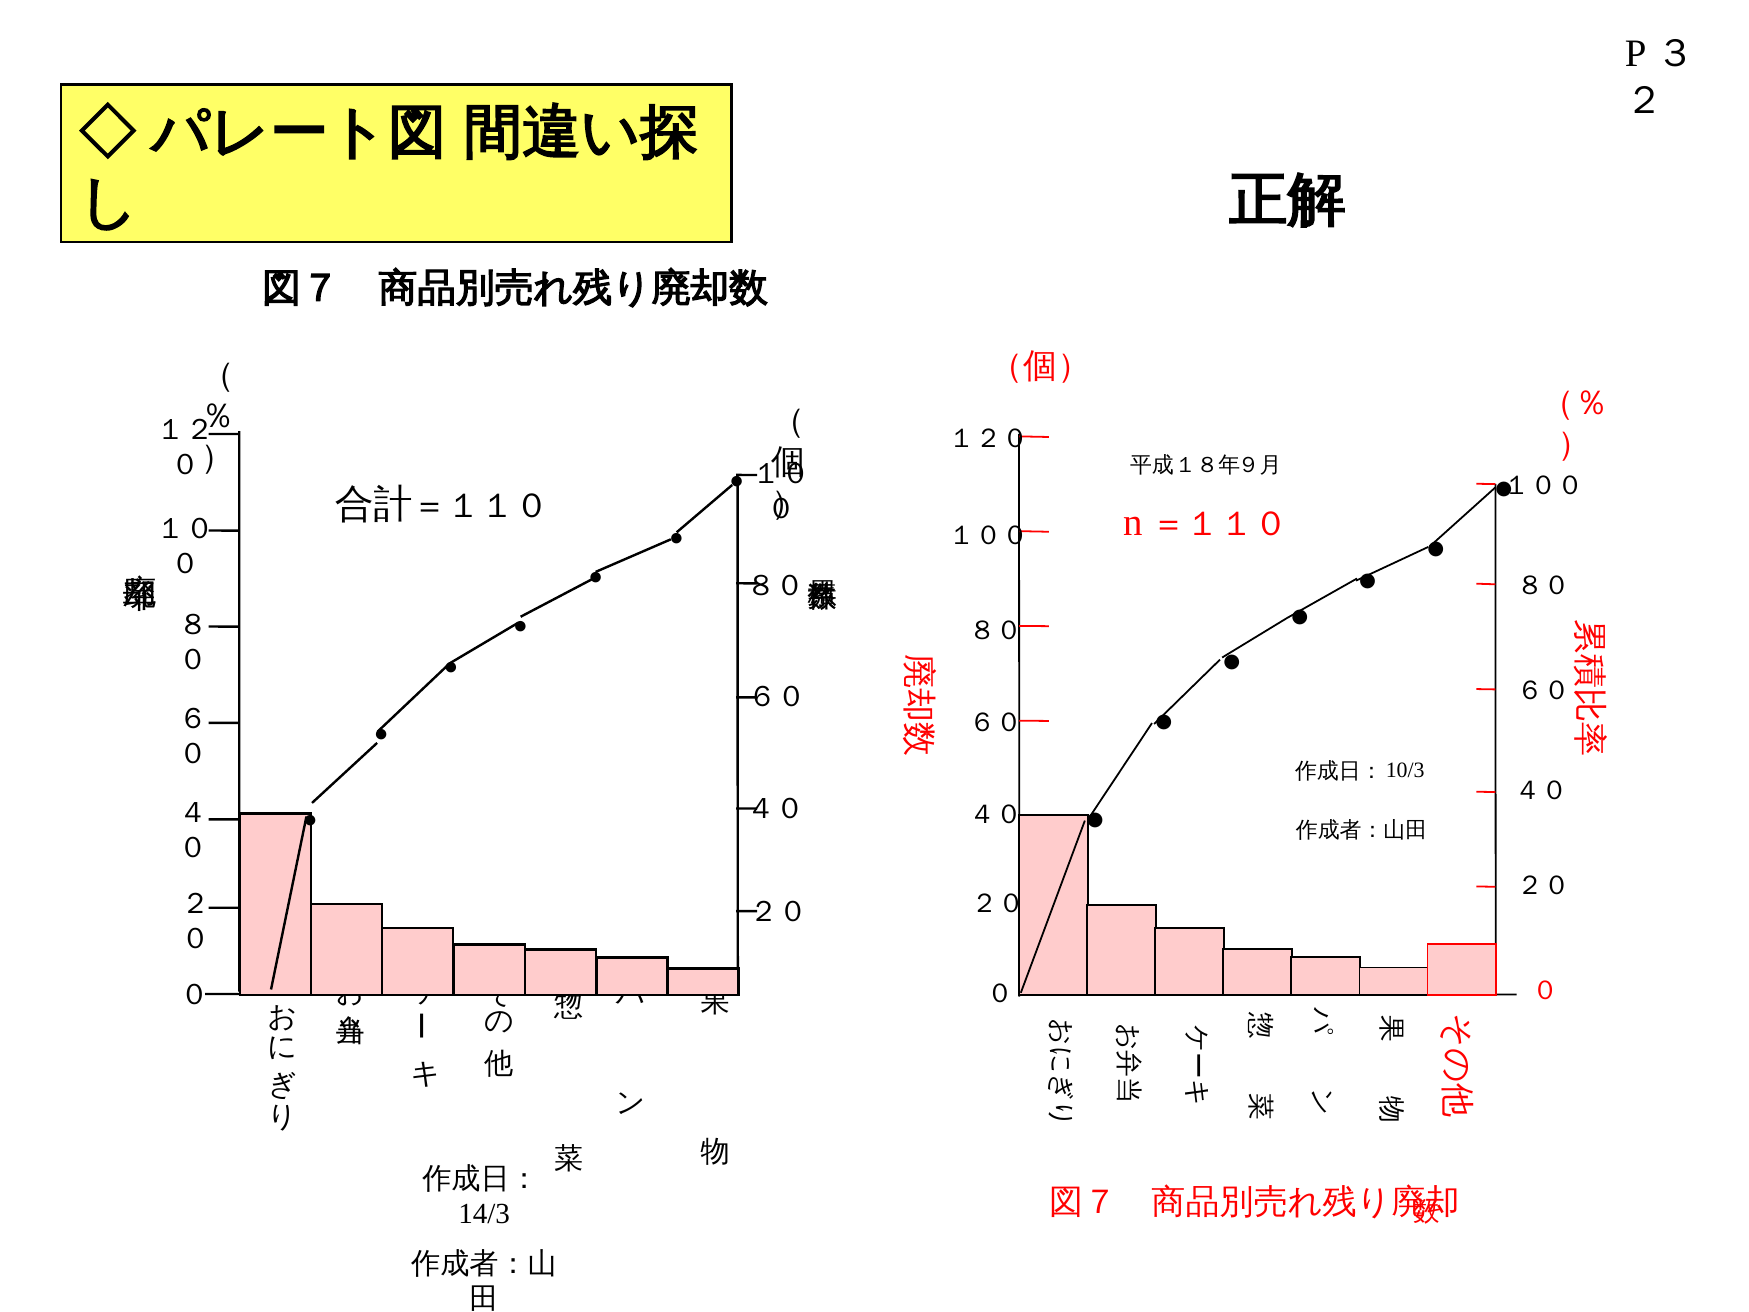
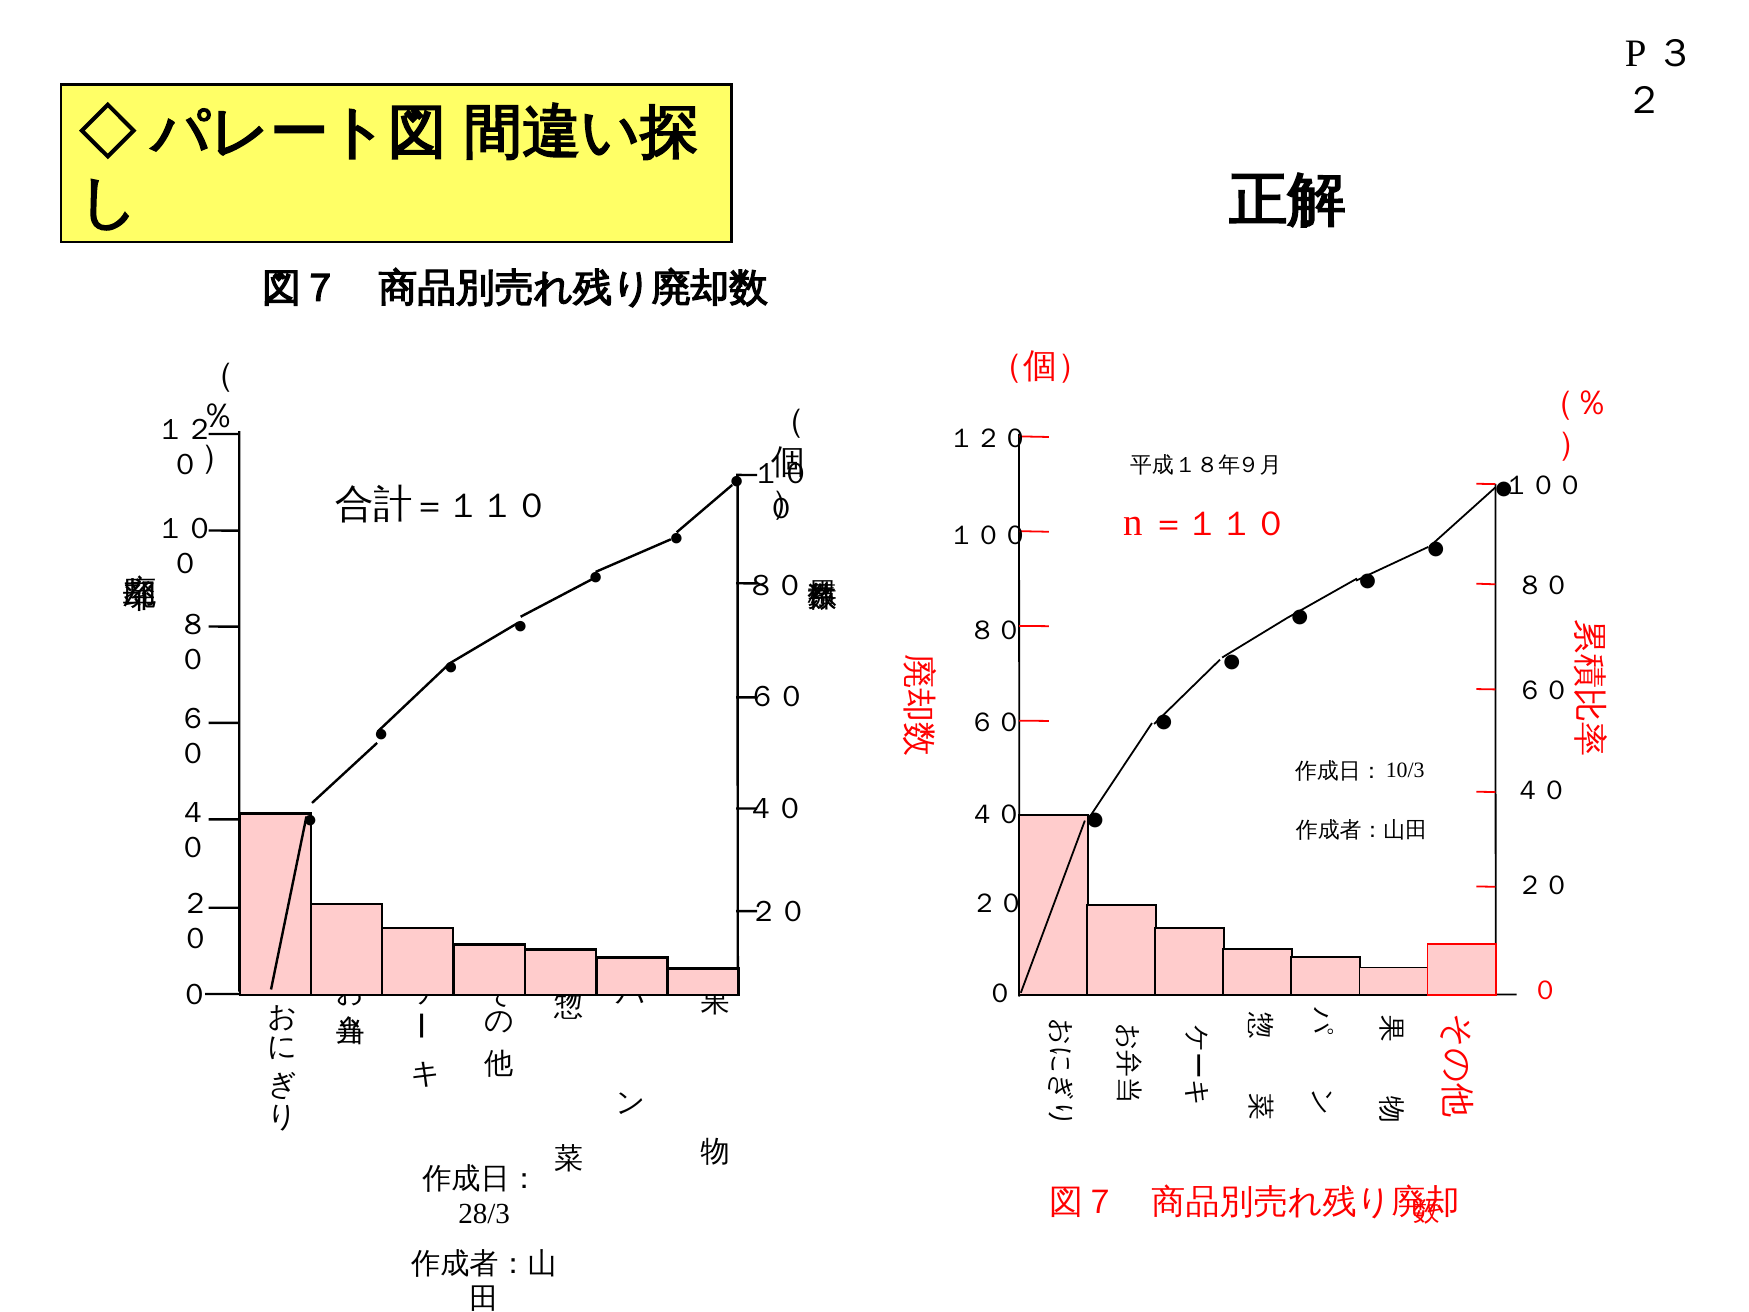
14/3: 14/3 -> 28/3 (484, 1214)
